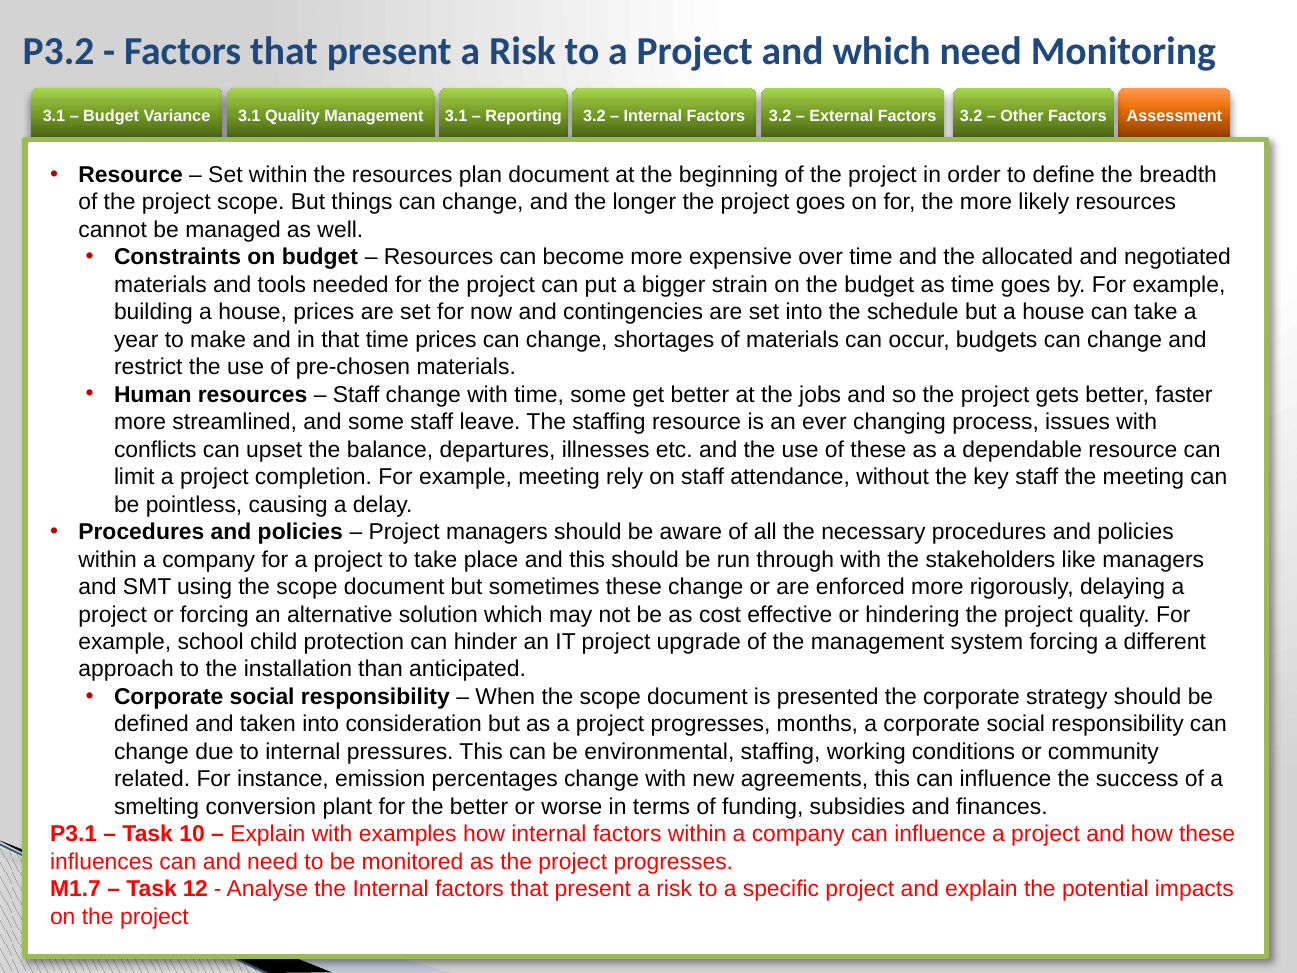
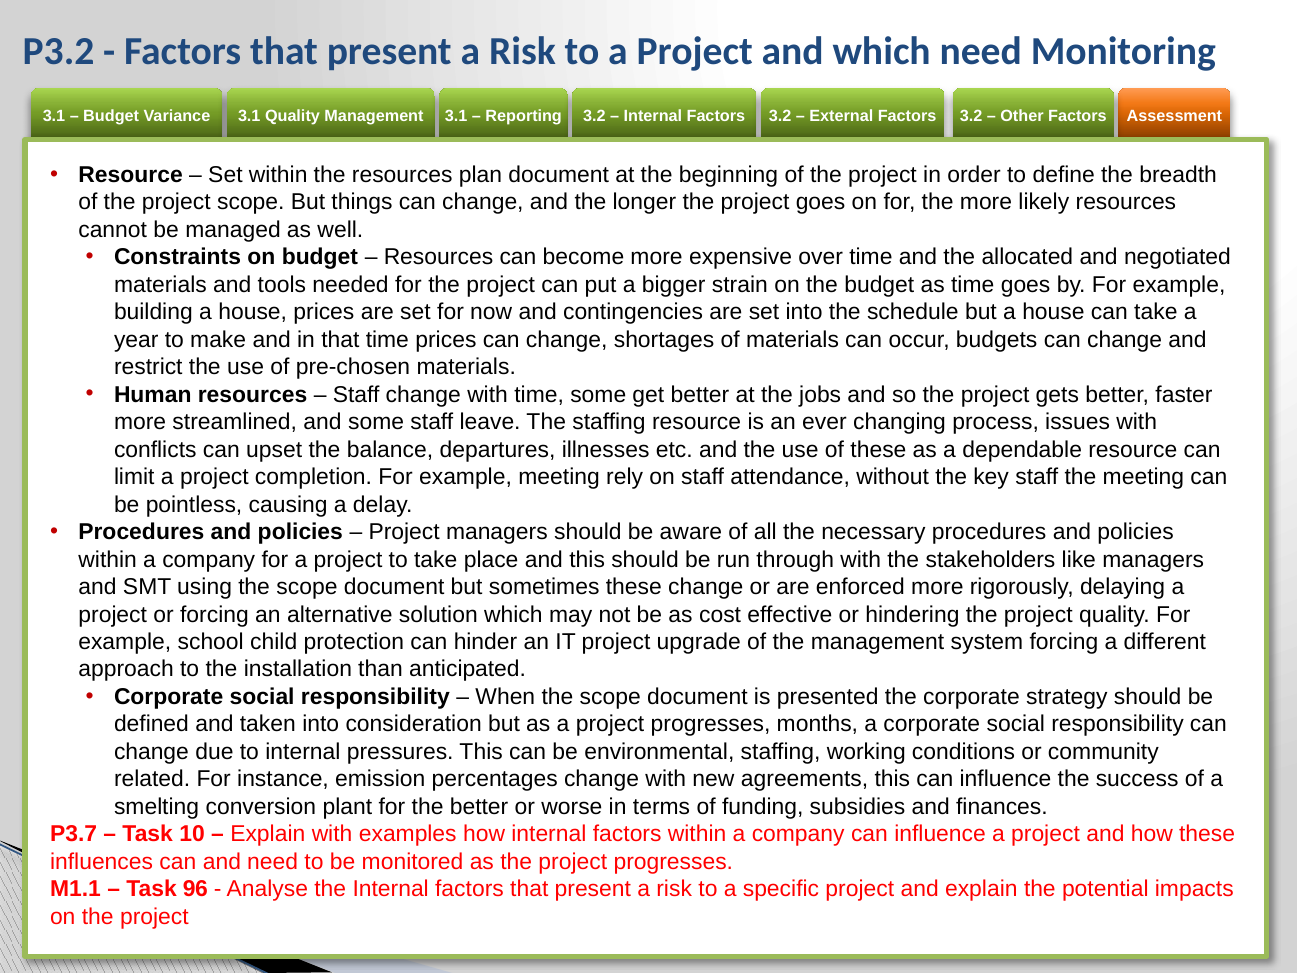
P3.1: P3.1 -> P3.7 (74, 834)
M1.7: M1.7 -> M1.1 (75, 889)
12: 12 -> 96 (195, 889)
